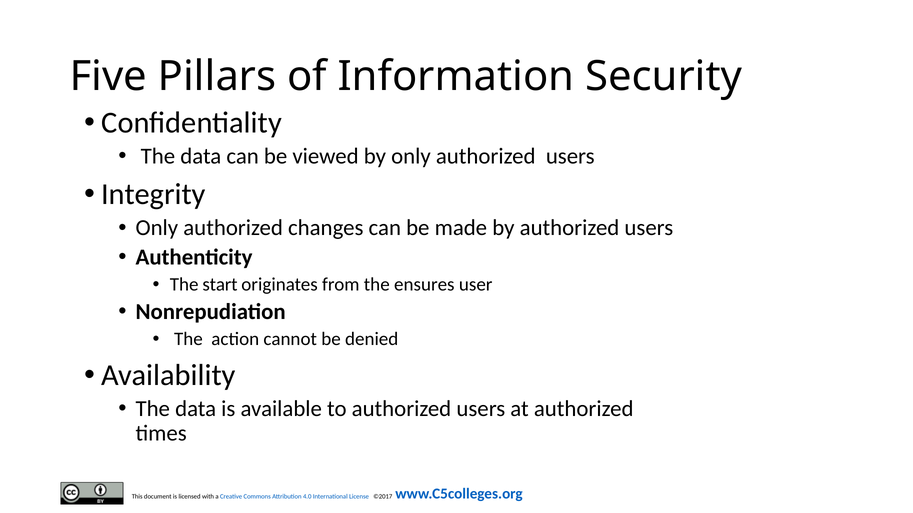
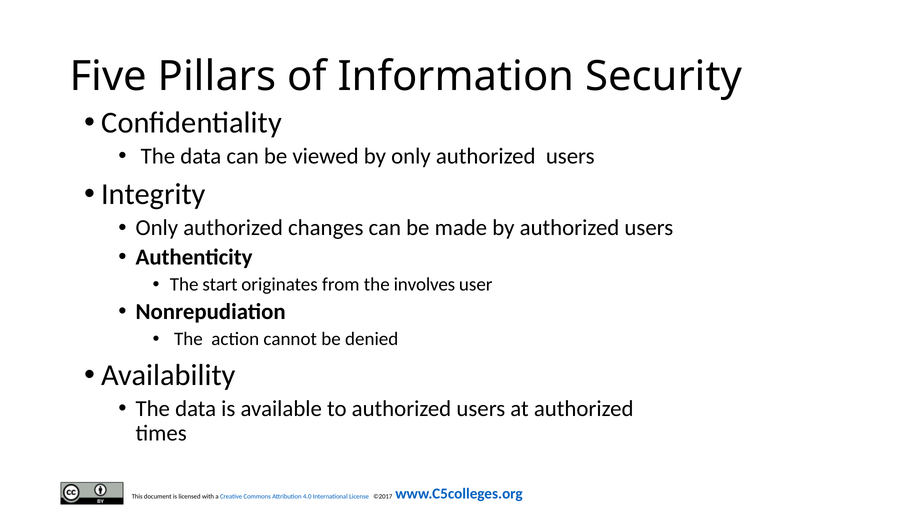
ensures: ensures -> involves (424, 285)
